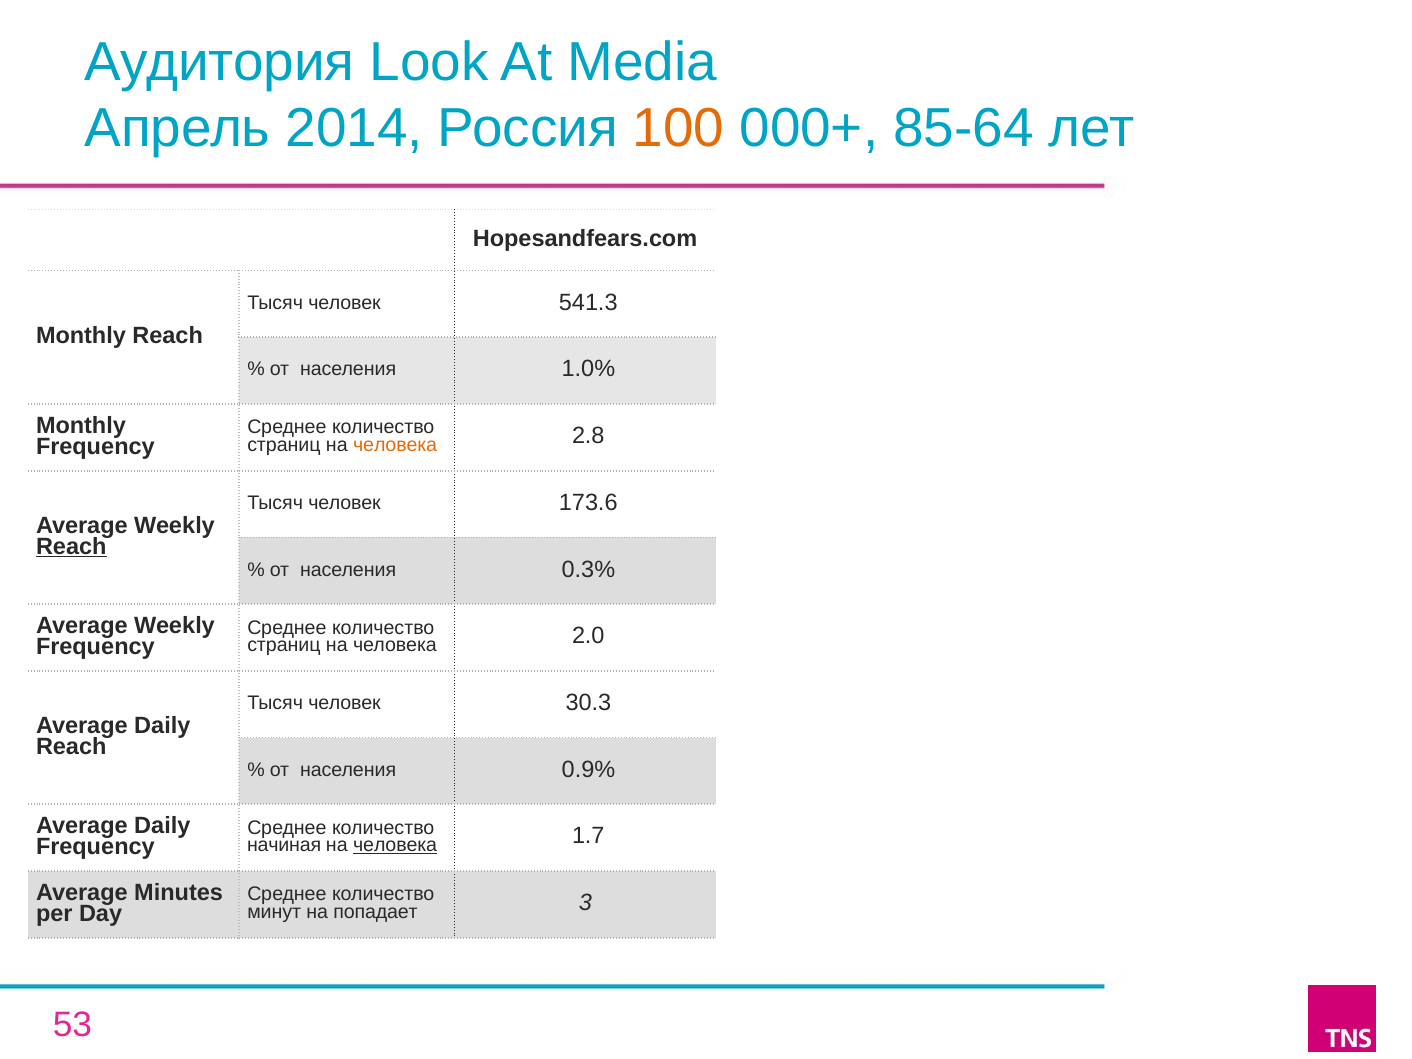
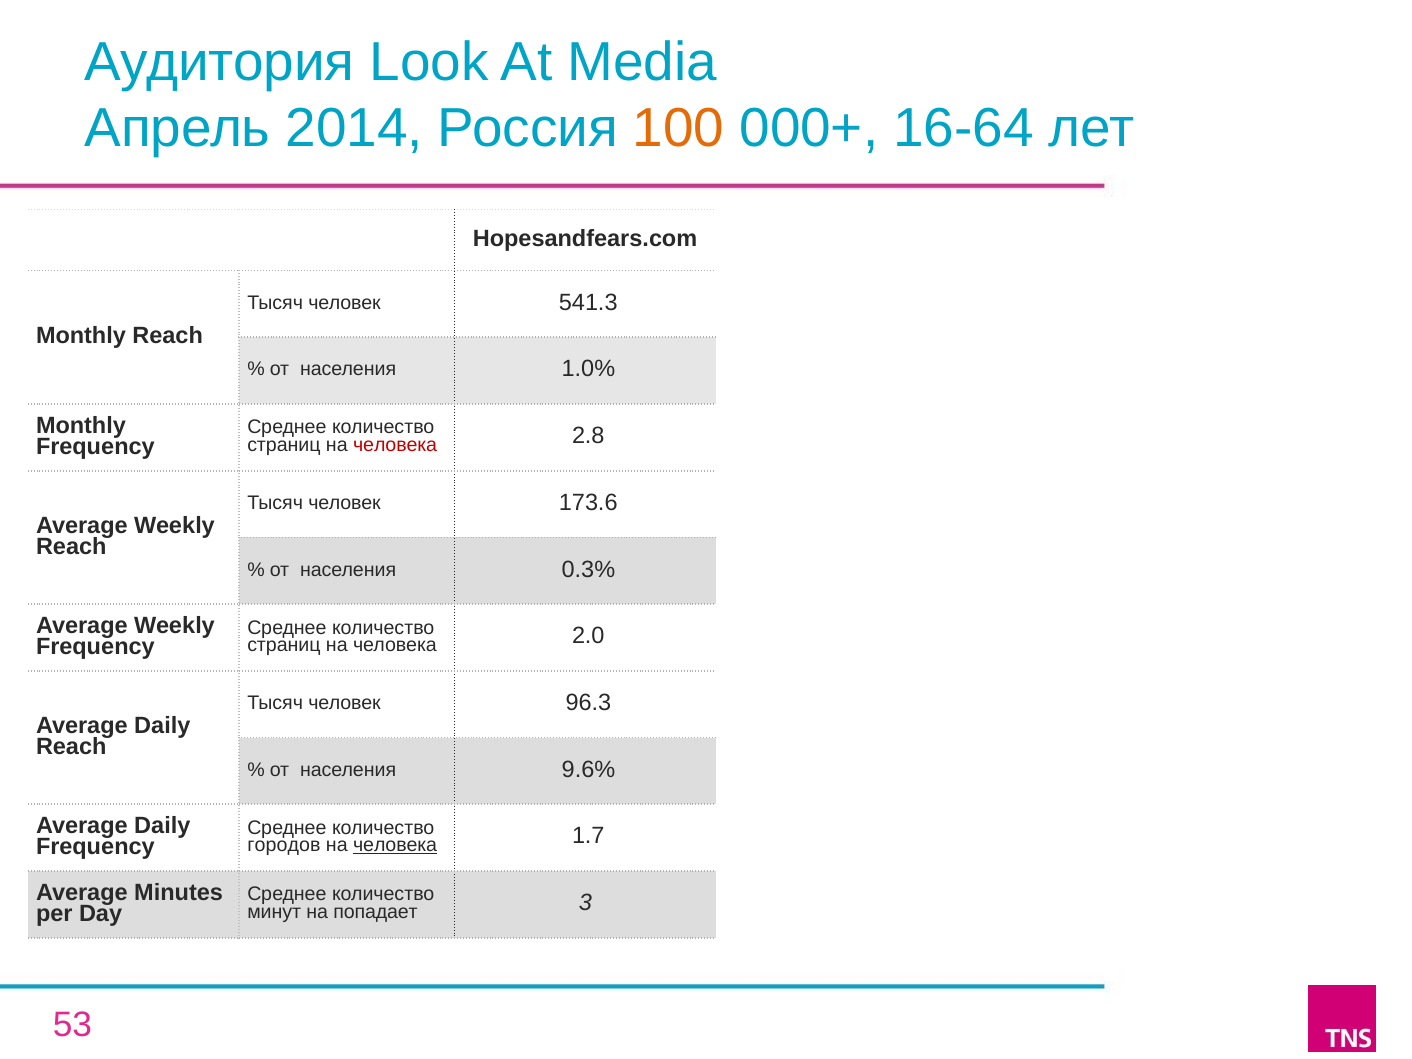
85-64: 85-64 -> 16-64 (964, 129)
человека colour: orange -> red (395, 445)
Reach underline: present -> none (71, 547)
30.3: 30.3 -> 96.3 (588, 703)
0.9%: 0.9% -> 9.6% (588, 769)
начиная: начиная -> городов (284, 845)
